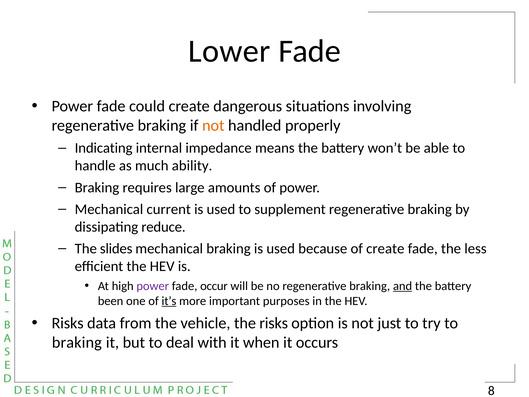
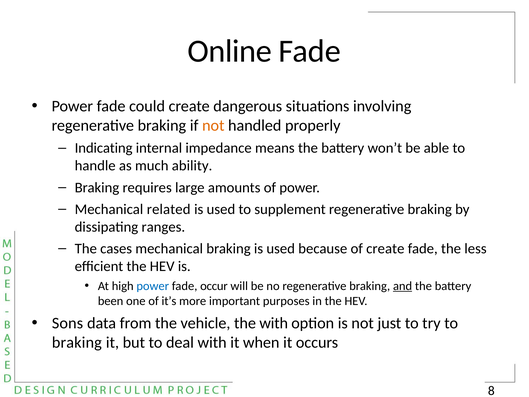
Lower: Lower -> Online (230, 51)
current: current -> related (169, 209)
reduce: reduce -> ranges (163, 227)
slides: slides -> cases (116, 249)
power colour: purple -> blue (153, 286)
it’s underline: present -> none (169, 301)
Risks: Risks -> Sons (67, 323)
the risks: risks -> with (274, 323)
